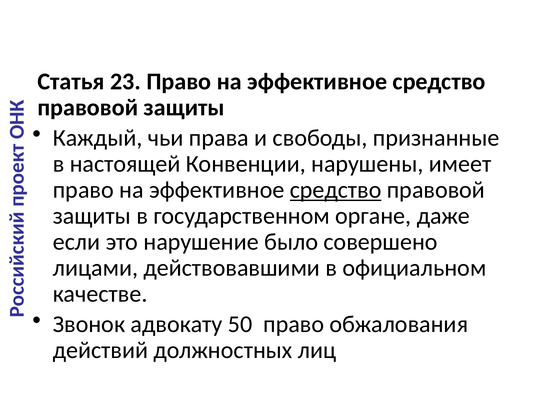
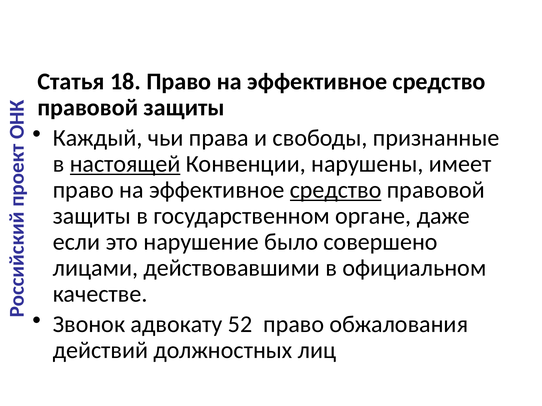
23: 23 -> 18 (125, 82)
настоящей underline: none -> present (125, 164)
50: 50 -> 52 (240, 325)
